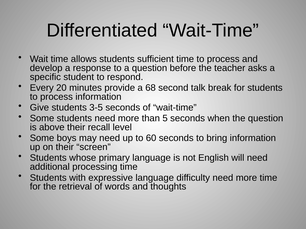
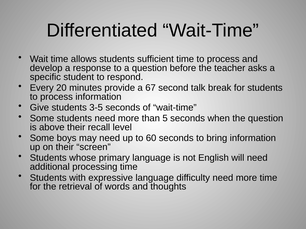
68: 68 -> 67 (151, 88)
